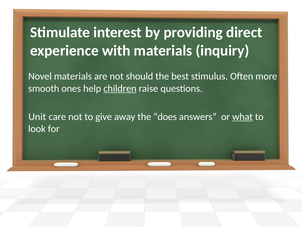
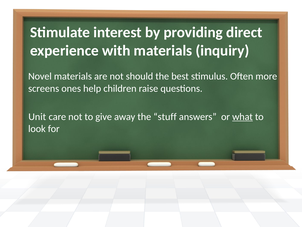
smooth: smooth -> screens (44, 88)
children underline: present -> none (120, 88)
does: does -> stuff (165, 116)
